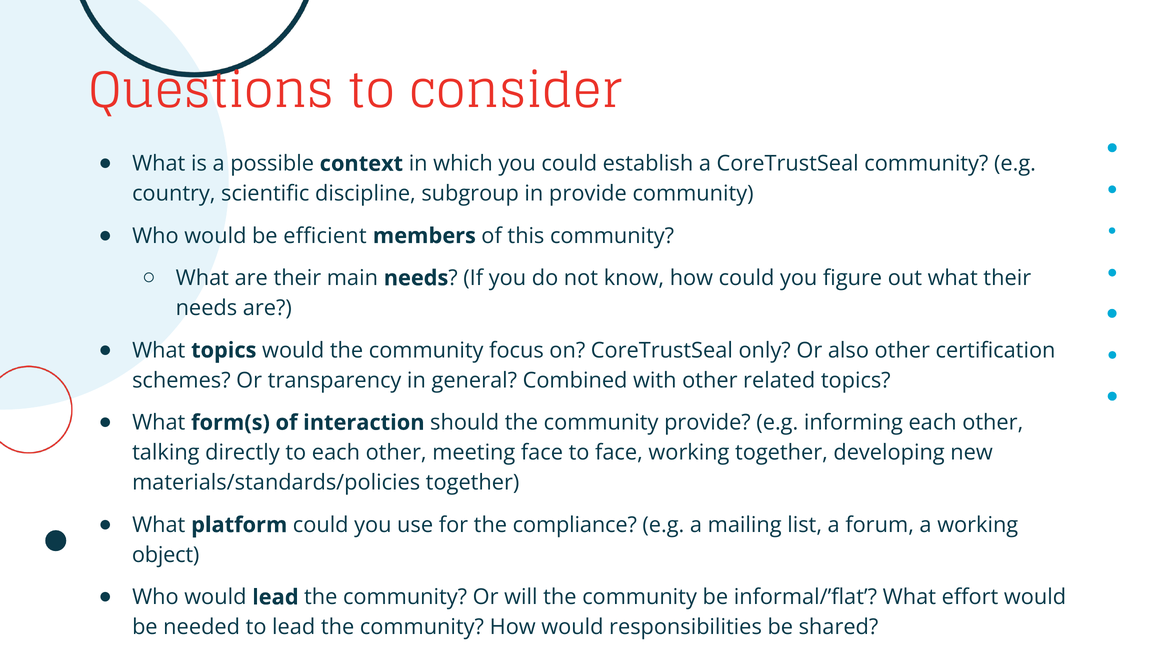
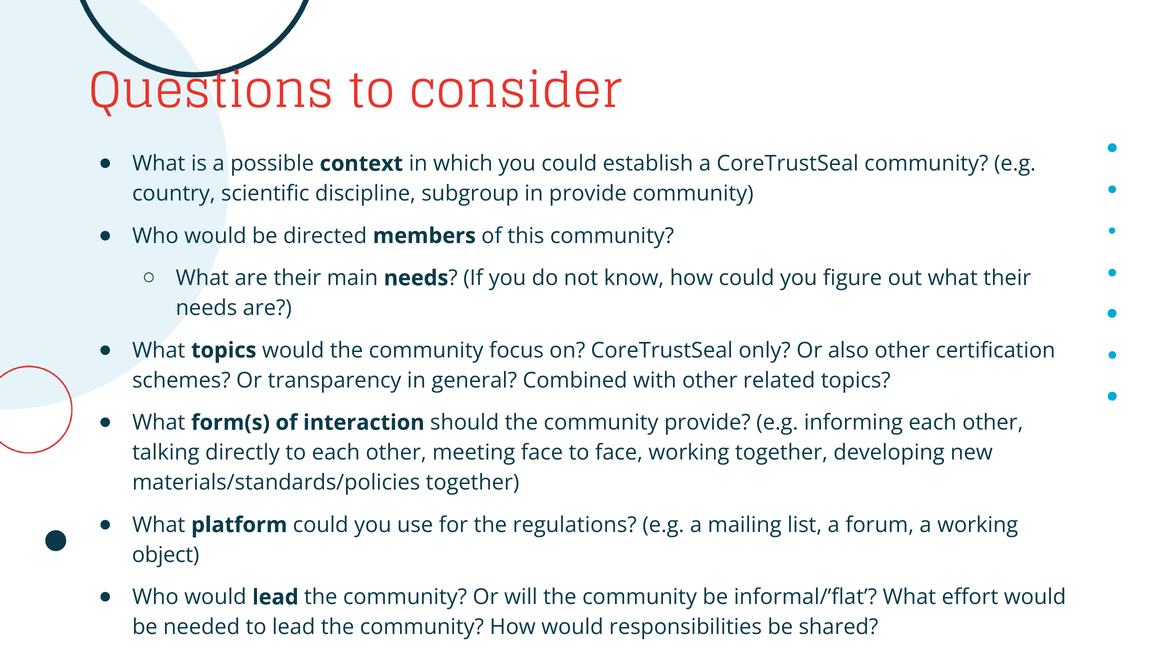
efficient: efficient -> directed (325, 236)
compliance: compliance -> regulations (575, 525)
